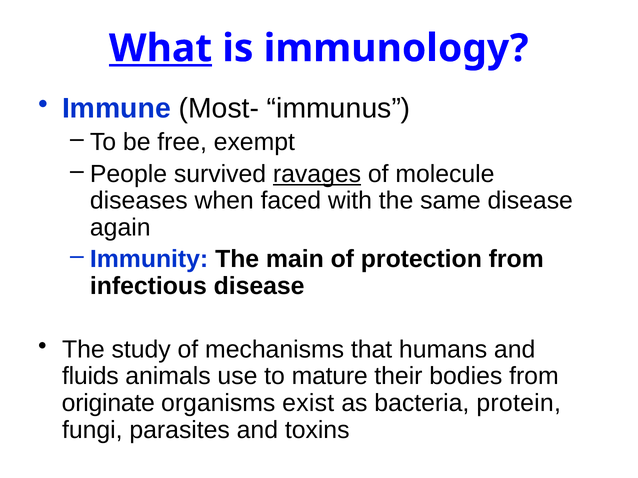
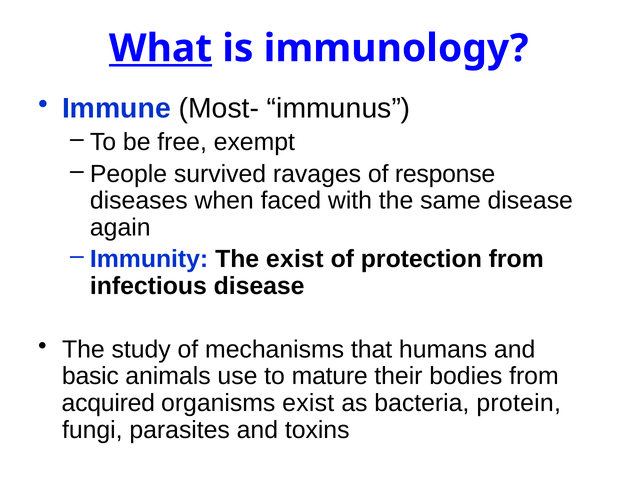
ravages underline: present -> none (317, 174)
molecule: molecule -> response (445, 174)
The main: main -> exist (295, 260)
fluids: fluids -> basic (90, 377)
originate: originate -> acquired (108, 403)
